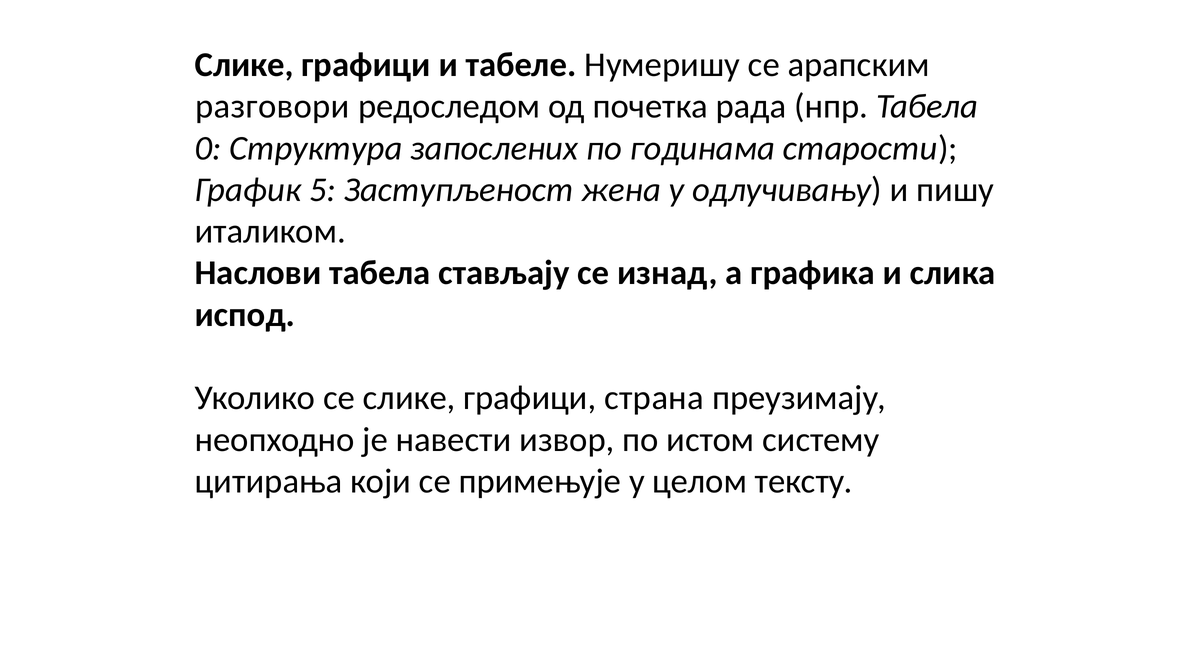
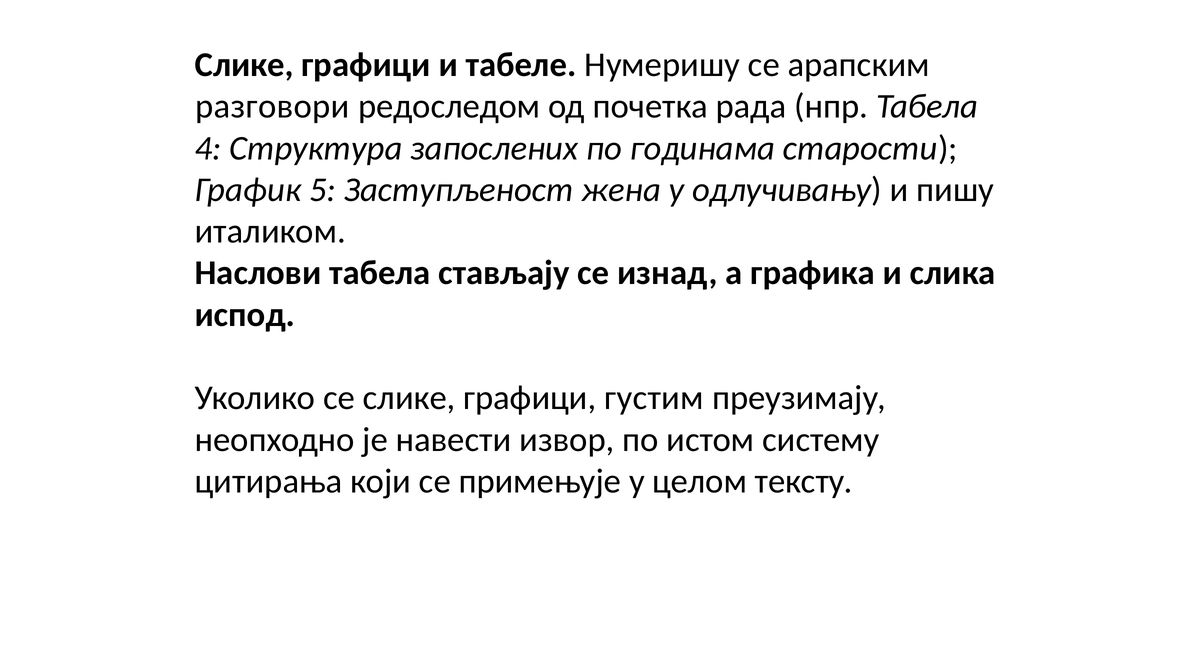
0: 0 -> 4 (208, 148)
страна: страна -> густим (654, 398)
